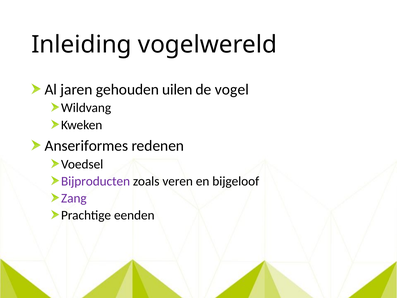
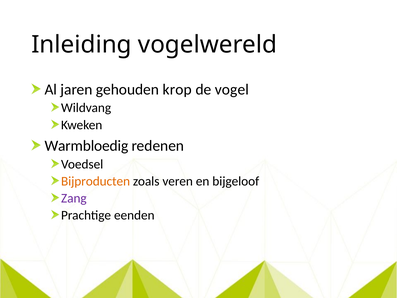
uilen: uilen -> krop (177, 89)
Anseriformes: Anseriformes -> Warmbloedig (86, 146)
Bijproducten colour: purple -> orange (96, 181)
